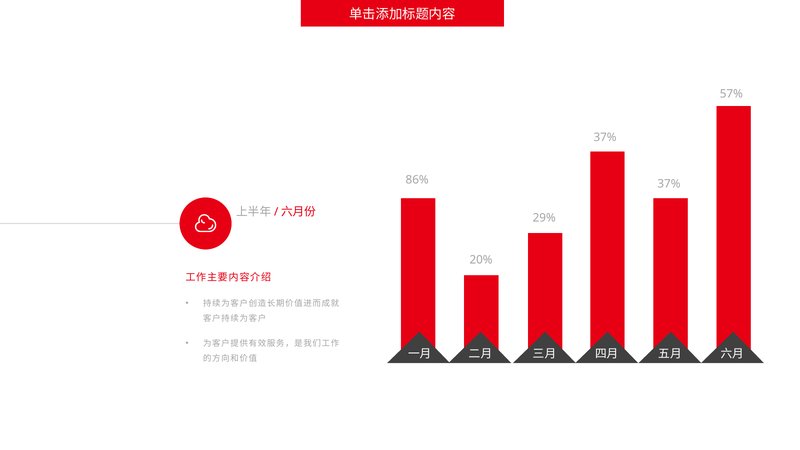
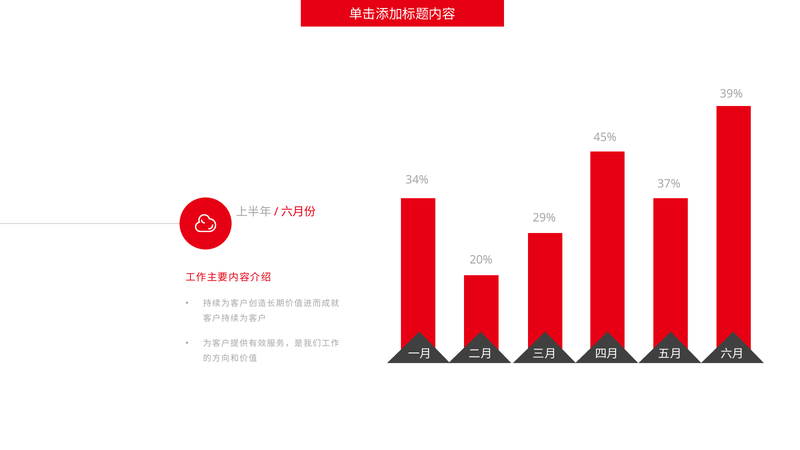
57%: 57% -> 39% (731, 94)
37%: 37% -> 45% (605, 137)
86%: 86% -> 34% (417, 180)
